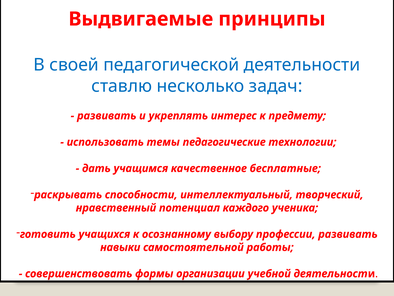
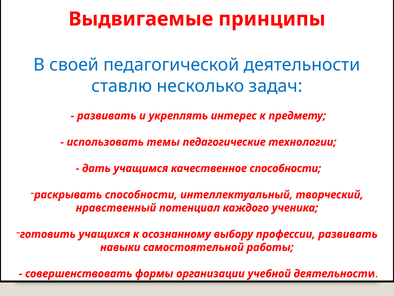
качественное бесплатные: бесплатные -> способности (285, 168)
